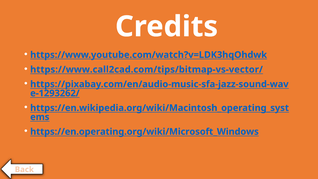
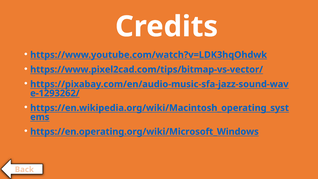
https://www.call2cad.com/tips/bitmap-vs-vector/: https://www.call2cad.com/tips/bitmap-vs-vector/ -> https://www.pixel2cad.com/tips/bitmap-vs-vector/ (147, 69)
